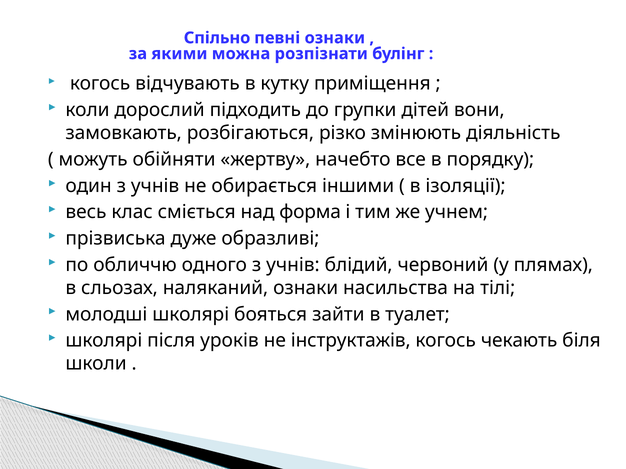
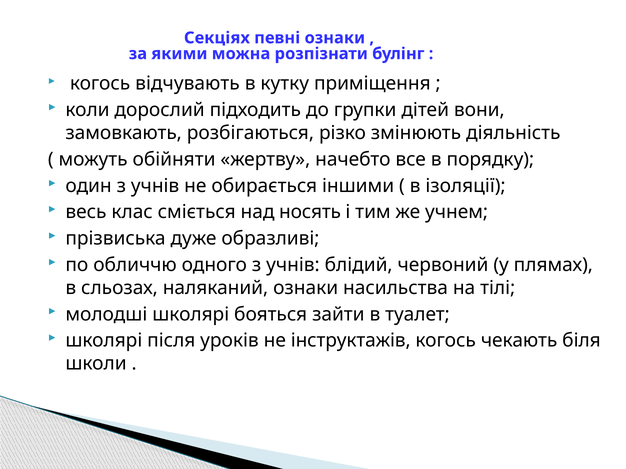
Спільно: Спільно -> Секціях (217, 38)
форма: форма -> носять (310, 212)
